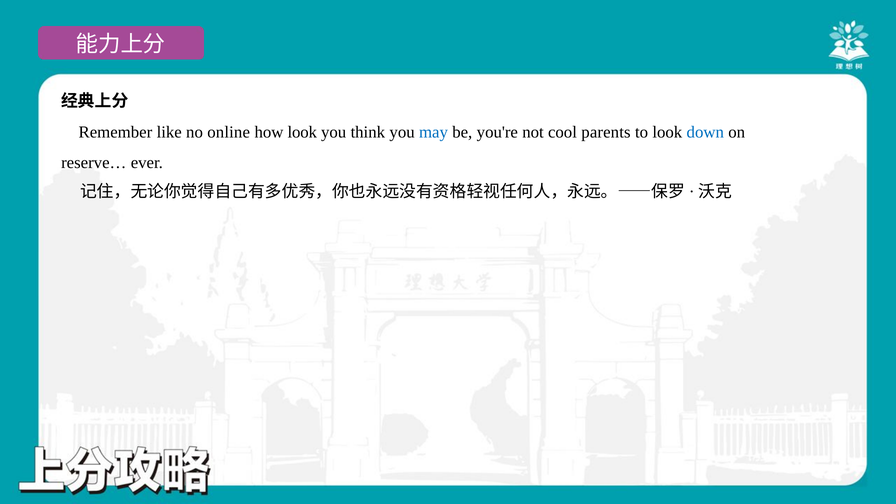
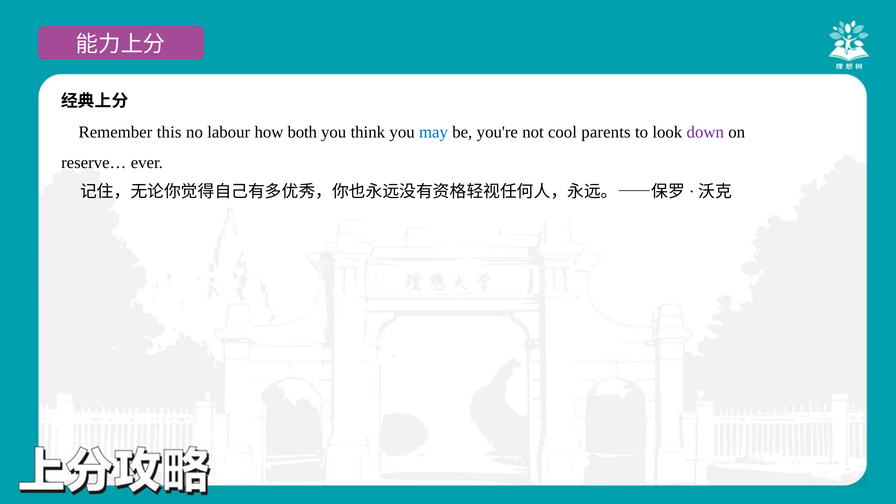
like: like -> this (169, 132)
online: online -> labour (229, 132)
how look: look -> both (302, 132)
down colour: blue -> purple (705, 132)
